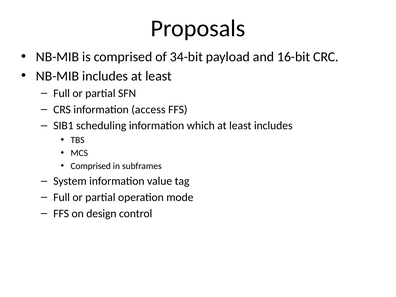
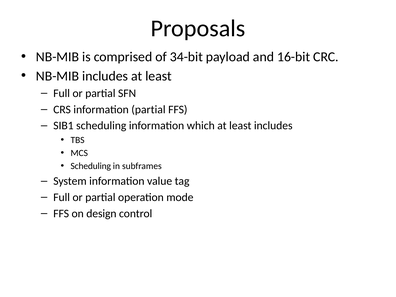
information access: access -> partial (148, 109)
Comprised: Comprised -> Scheduling (91, 166)
